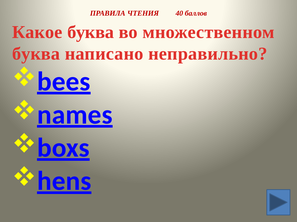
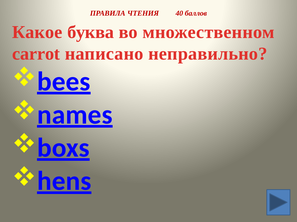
буква: буква -> carrot (36, 54)
